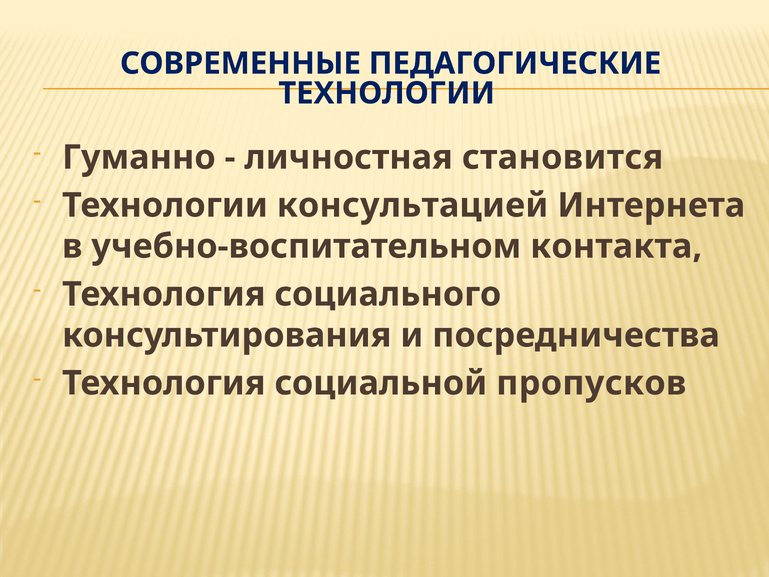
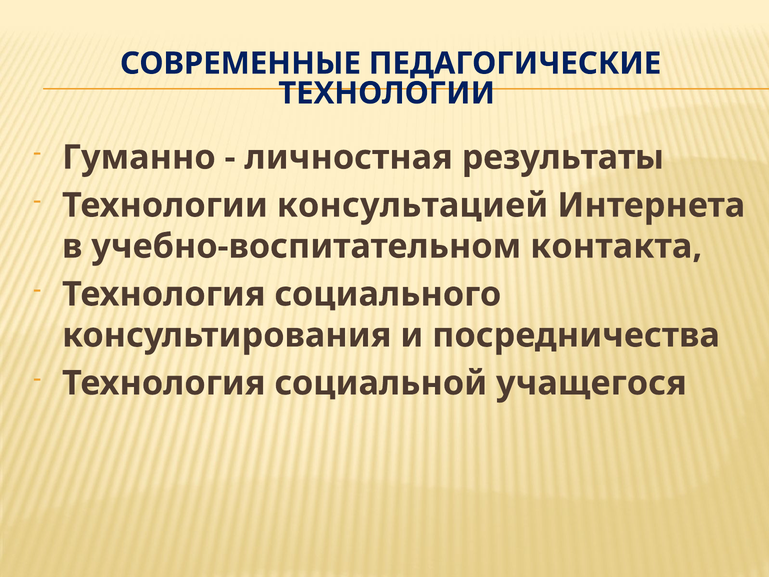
становится: становится -> результаты (563, 157)
пропусков: пропусков -> учащегося (591, 383)
